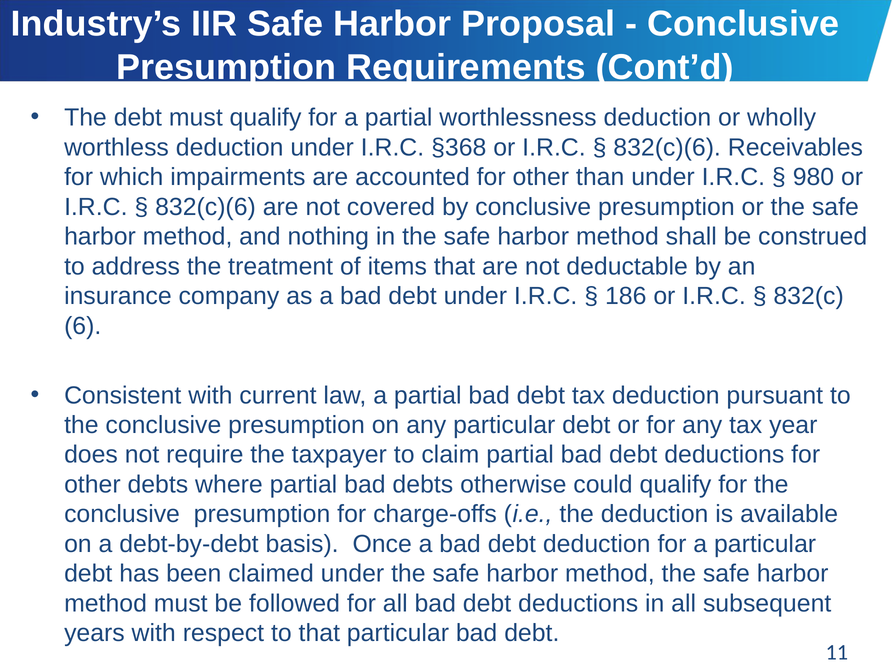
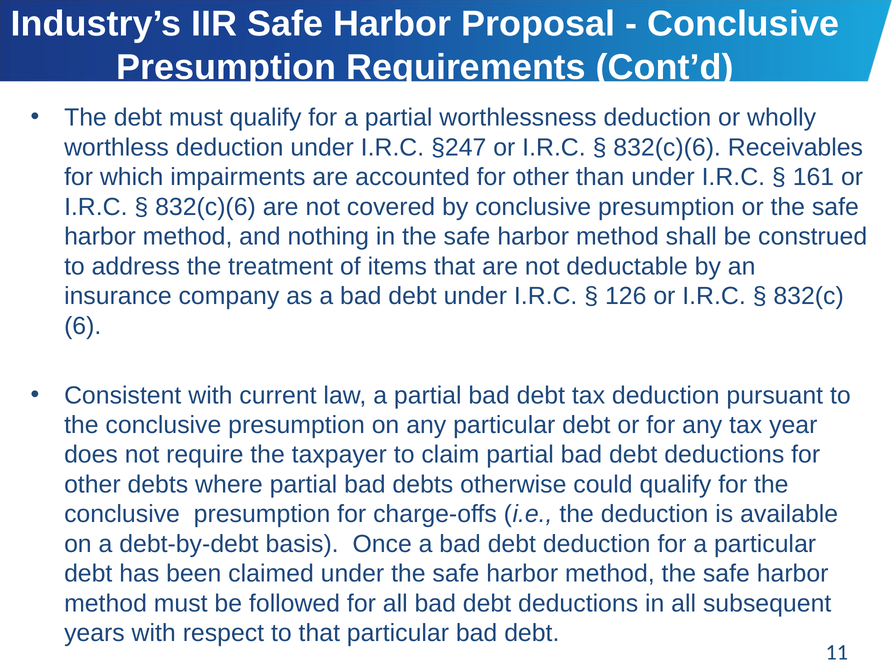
§368: §368 -> §247 (459, 148)
980: 980 -> 161 (813, 177)
186: 186 -> 126 (626, 297)
